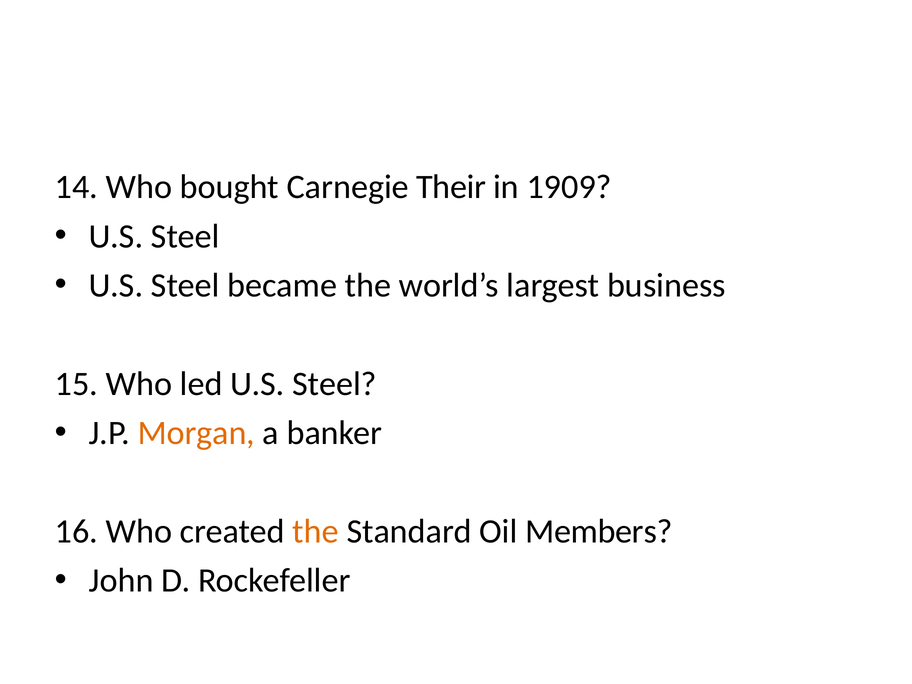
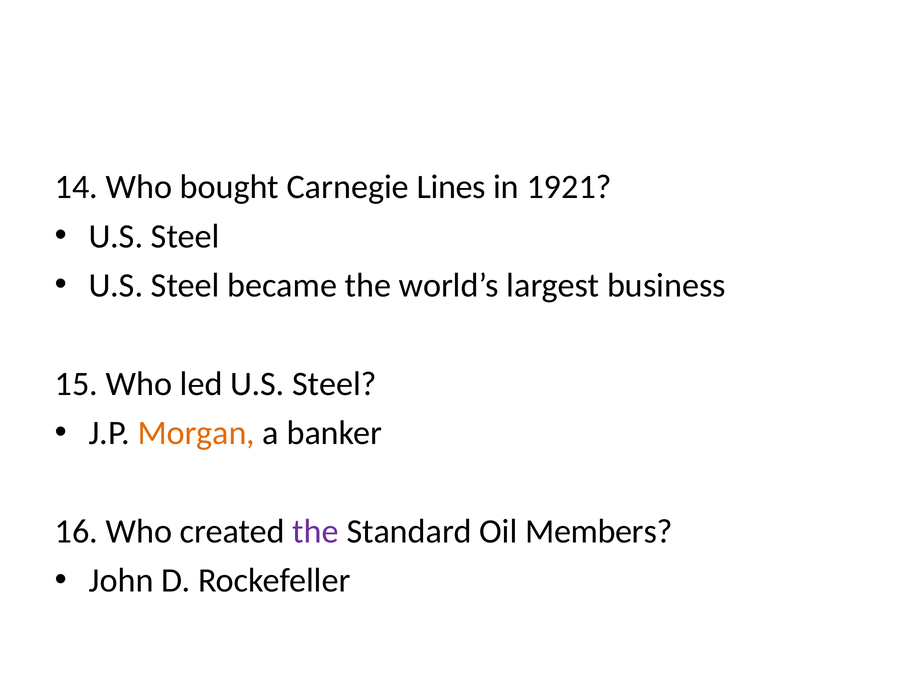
Their: Their -> Lines (451, 187)
1909: 1909 -> 1921 (569, 187)
the colour: orange -> purple (316, 531)
